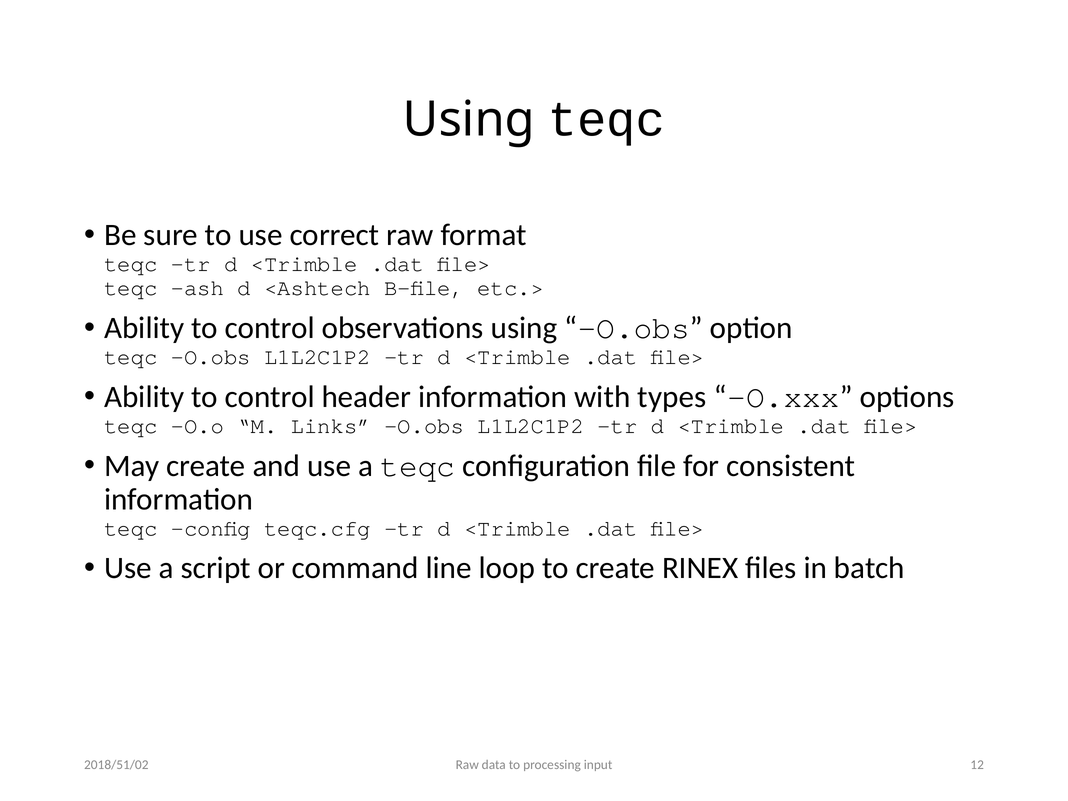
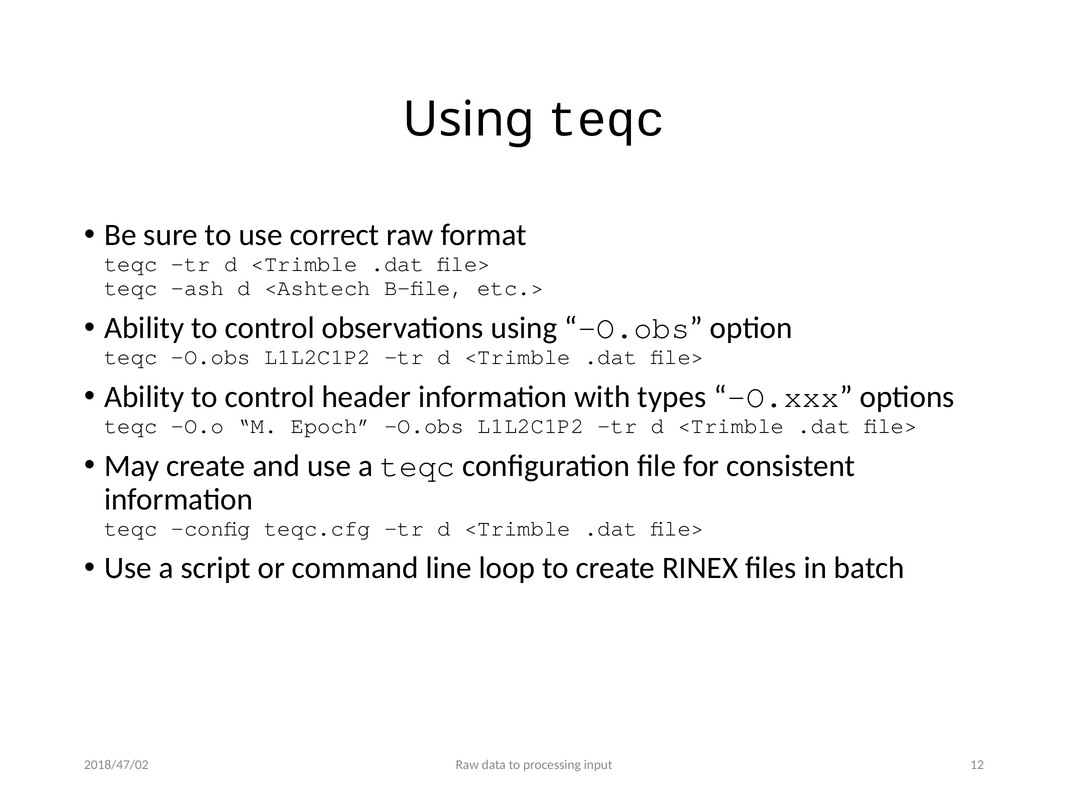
Links: Links -> Epoch (331, 426)
2018/51/02: 2018/51/02 -> 2018/47/02 (116, 765)
